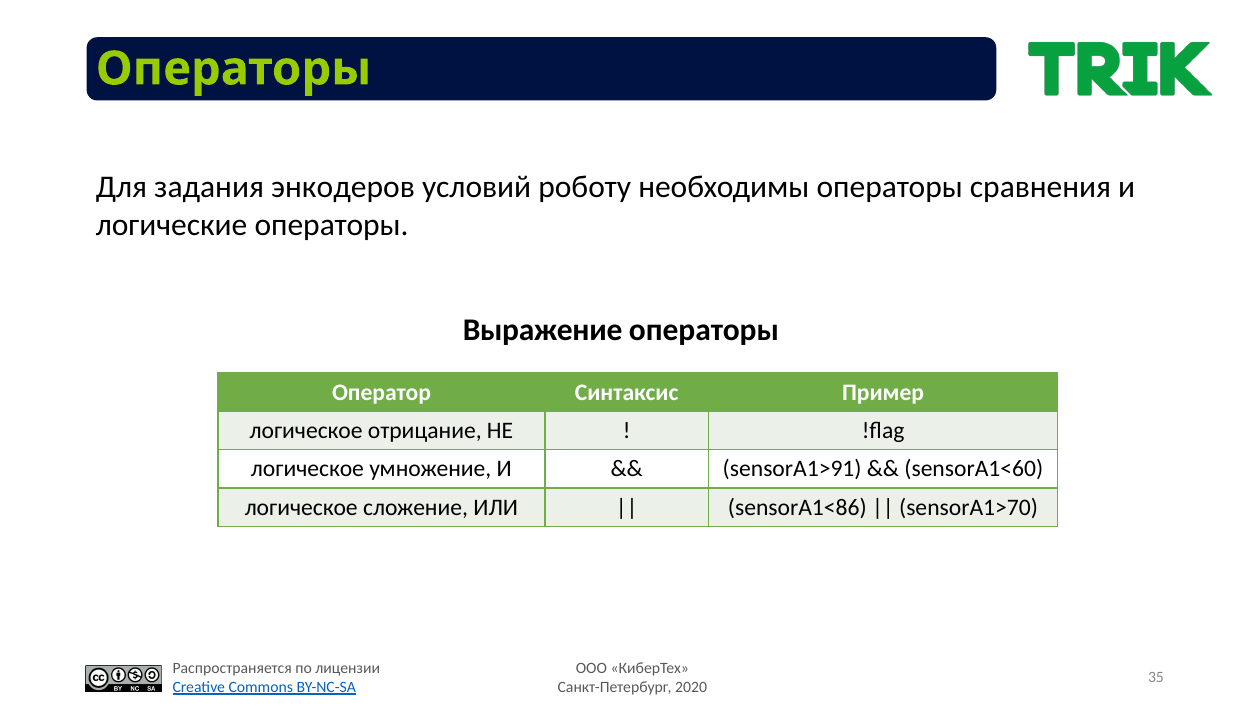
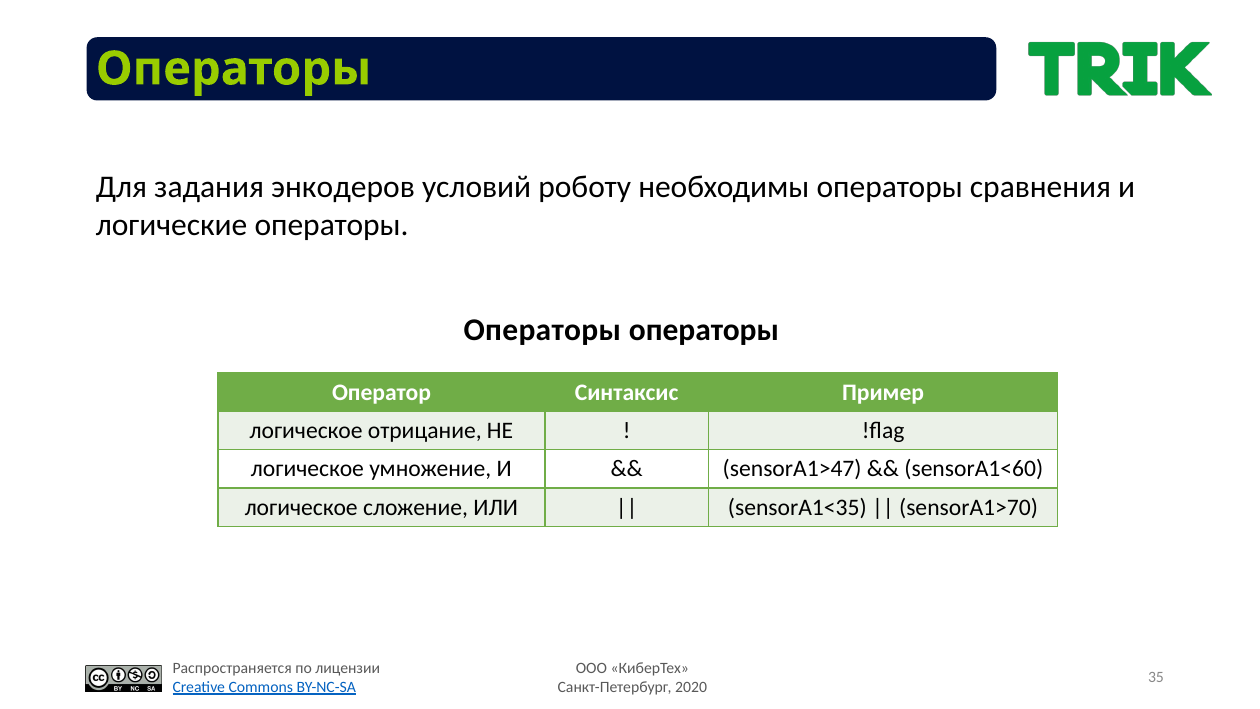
Выражение: Выражение -> Операторы (542, 330)
sensorA1>91: sensorA1>91 -> sensorA1>47 (792, 469)
sensorA1<86: sensorA1<86 -> sensorA1<35 (797, 507)
